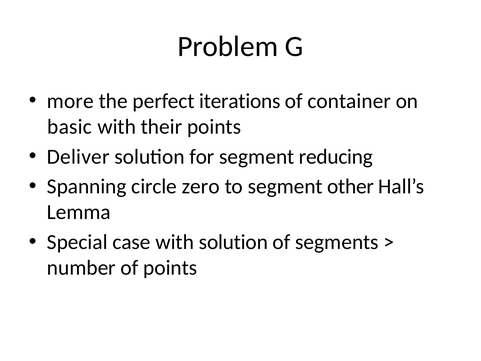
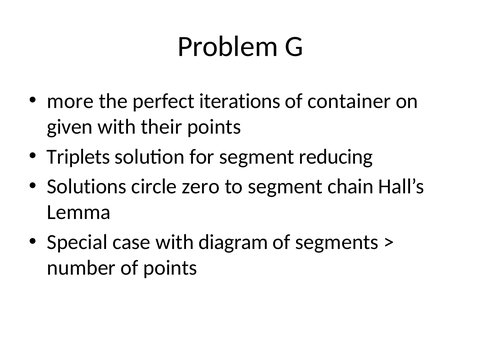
basic: basic -> given (70, 127)
Deliver: Deliver -> Triplets (78, 157)
Spanning: Spanning -> Solutions (87, 186)
other: other -> chain (351, 186)
with solution: solution -> diagram (233, 242)
